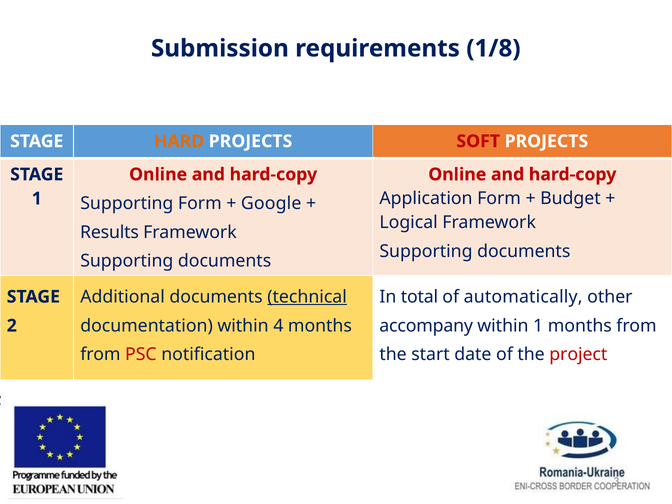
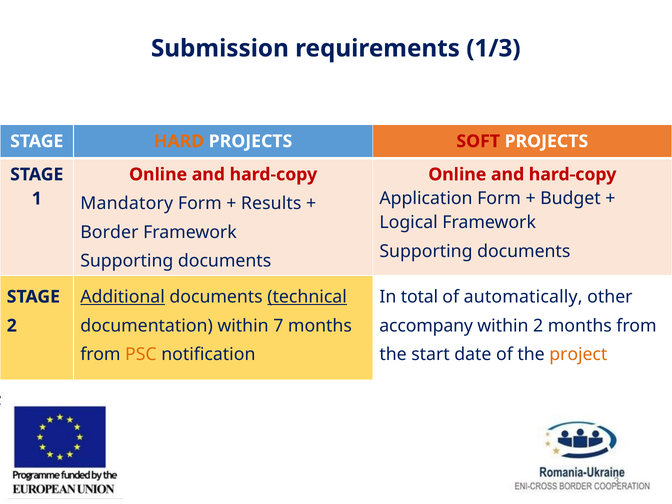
1/8: 1/8 -> 1/3 (493, 48)
Supporting: Supporting -> Mandatory (127, 203)
Google: Google -> Results (271, 203)
Results: Results -> Border (109, 232)
Additional underline: none -> present (123, 297)
4: 4 -> 7 (278, 326)
within 1: 1 -> 2 (538, 326)
PSC colour: red -> orange (141, 355)
project colour: red -> orange (578, 355)
